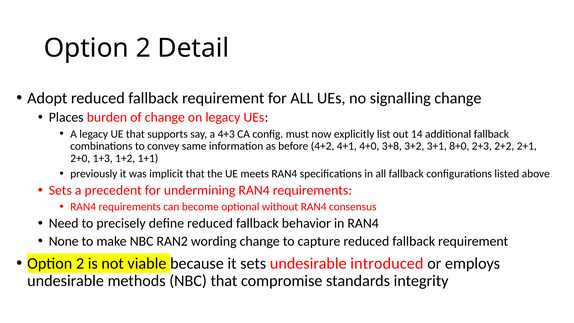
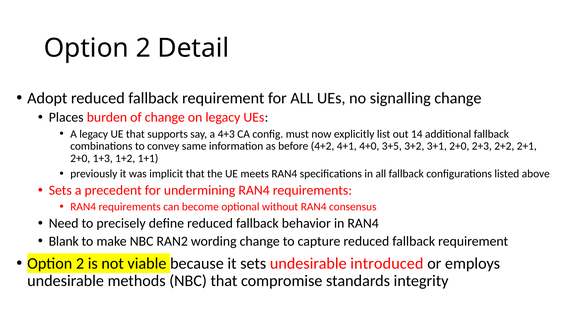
3+8: 3+8 -> 3+5 (392, 146)
3+1 8+0: 8+0 -> 2+0 (459, 146)
None: None -> Blank (64, 241)
